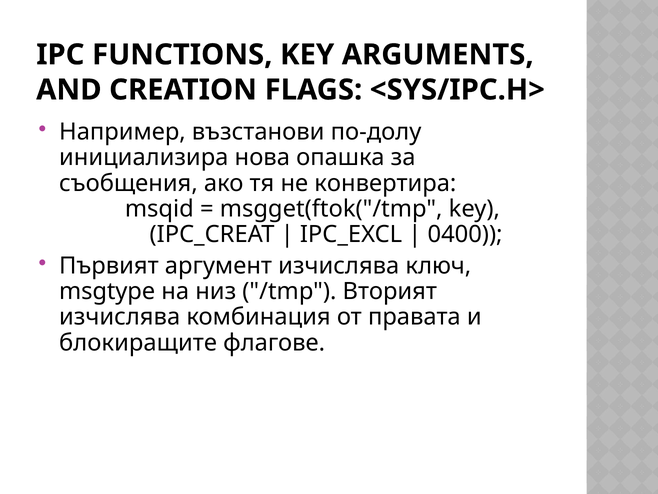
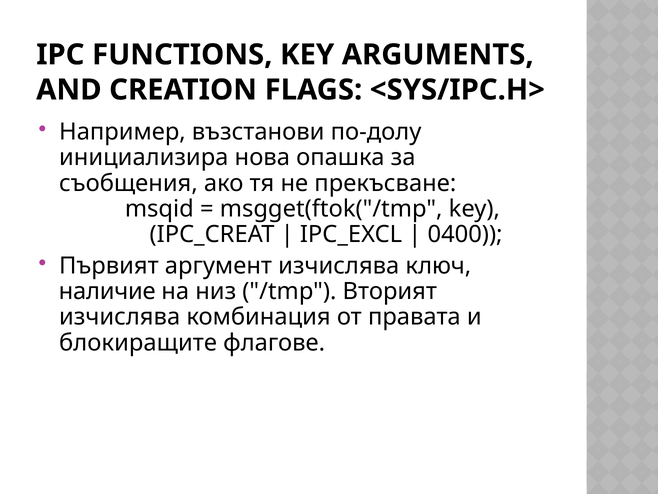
конвертира: конвертира -> прекъсване (385, 183)
msgtype: msgtype -> наличие (107, 291)
